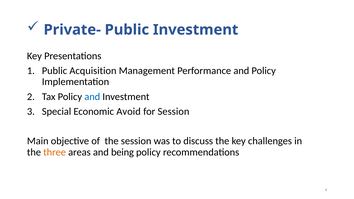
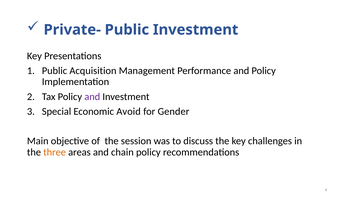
and colour: blue -> purple (92, 97)
for Session: Session -> Gender (173, 112)
being: being -> chain (122, 152)
